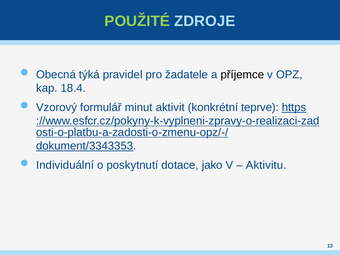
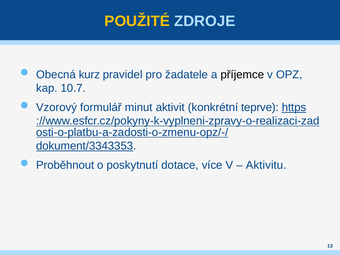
POUŽITÉ colour: light green -> yellow (137, 21)
týká: týká -> kurz (89, 75)
18.4: 18.4 -> 10.7 (73, 88)
Individuální: Individuální -> Proběhnout (65, 165)
jako: jako -> více (212, 165)
